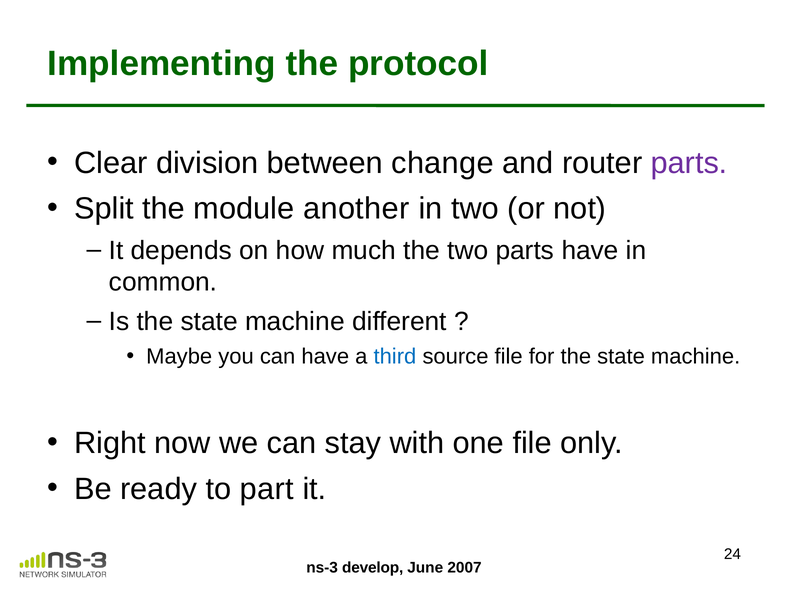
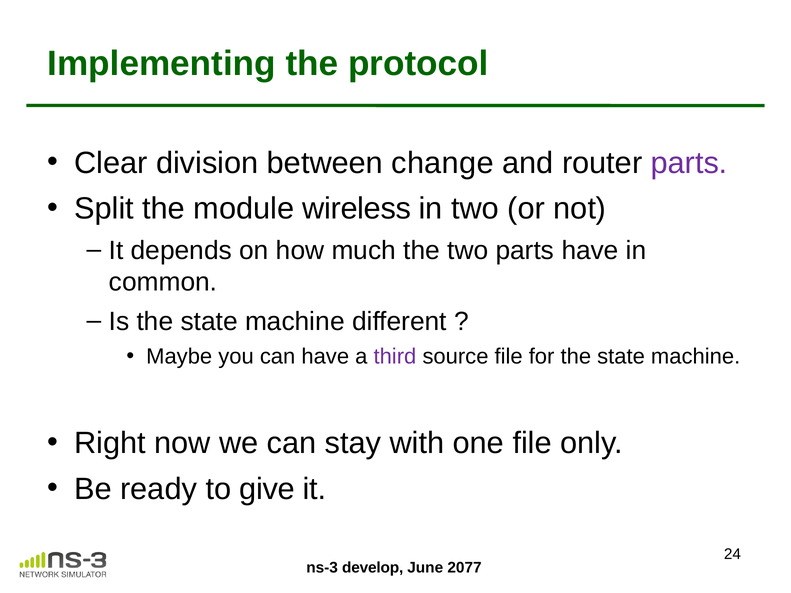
another: another -> wireless (357, 209)
third colour: blue -> purple (395, 357)
part: part -> give (267, 489)
2007: 2007 -> 2077 (465, 568)
